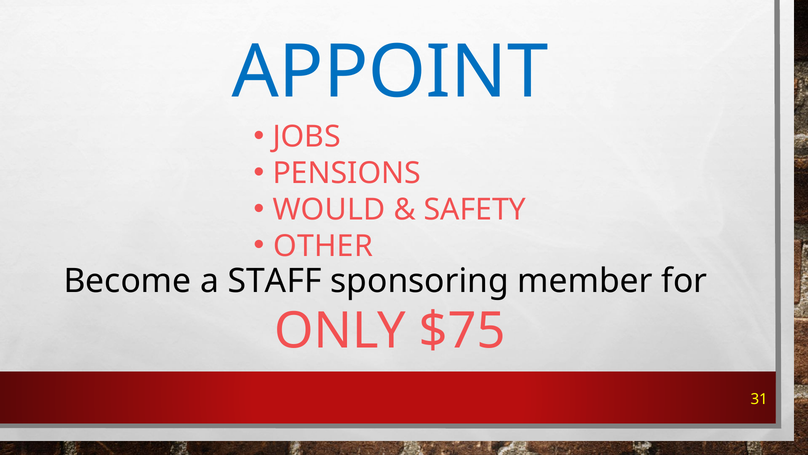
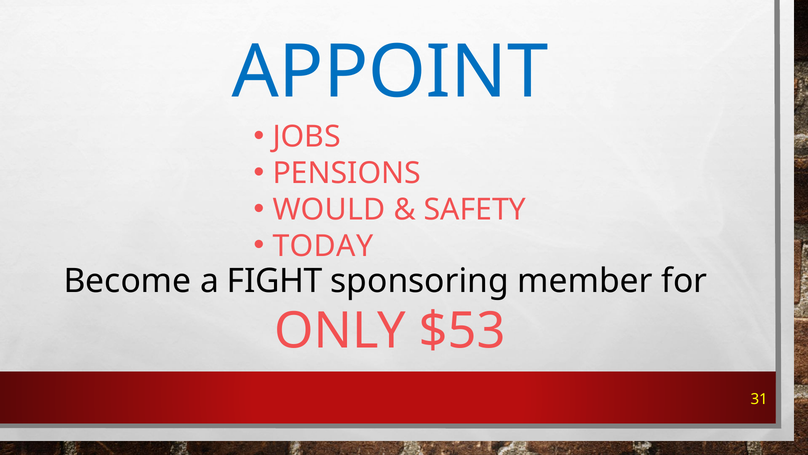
OTHER: OTHER -> TODAY (323, 246)
STAFF: STAFF -> FIGHT (275, 281)
$75: $75 -> $53 (462, 331)
